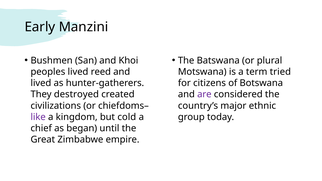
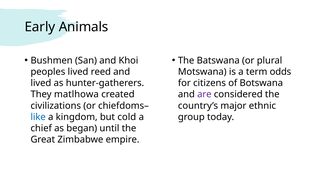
Manzini: Manzini -> Animals (84, 27)
tried: tried -> odds (280, 72)
destroyed: destroyed -> matlhowa (76, 94)
like colour: purple -> blue (38, 117)
